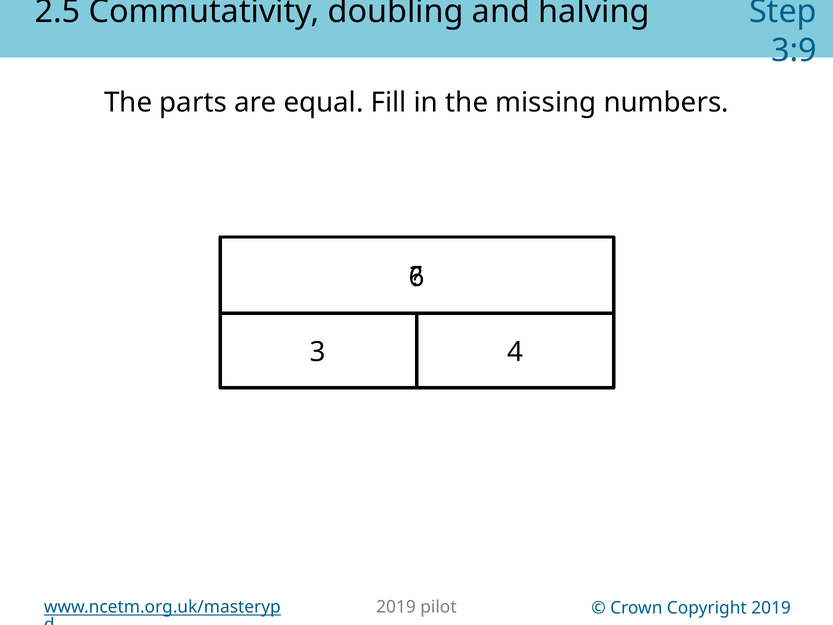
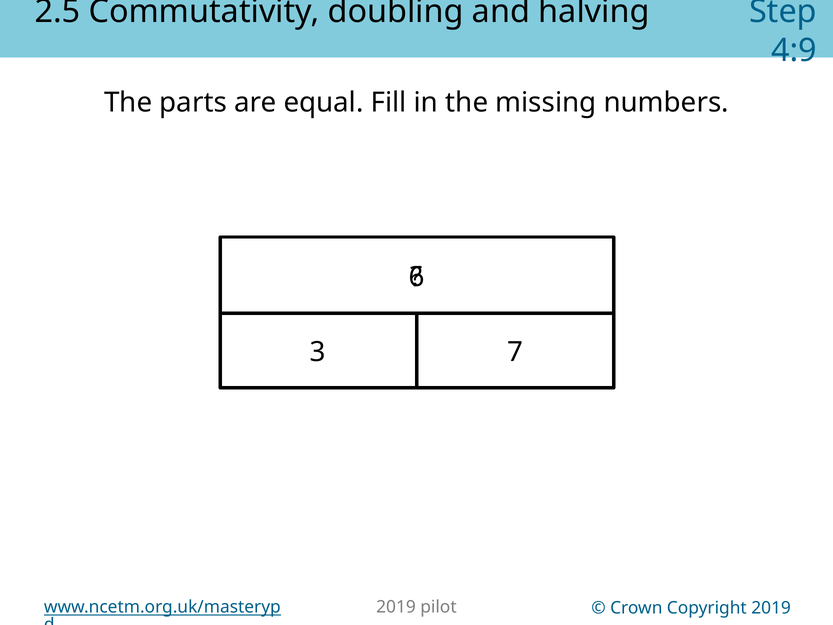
3:9: 3:9 -> 4:9 (794, 50)
4: 4 -> 7 (515, 352)
